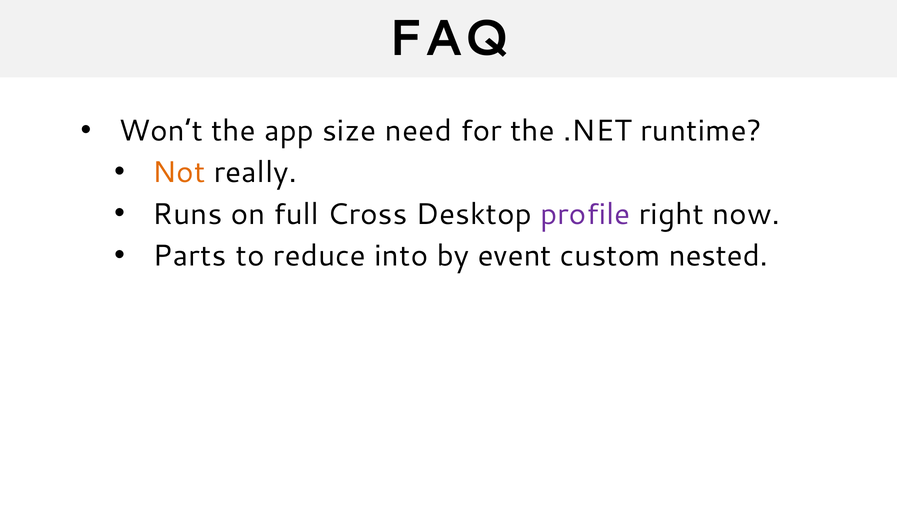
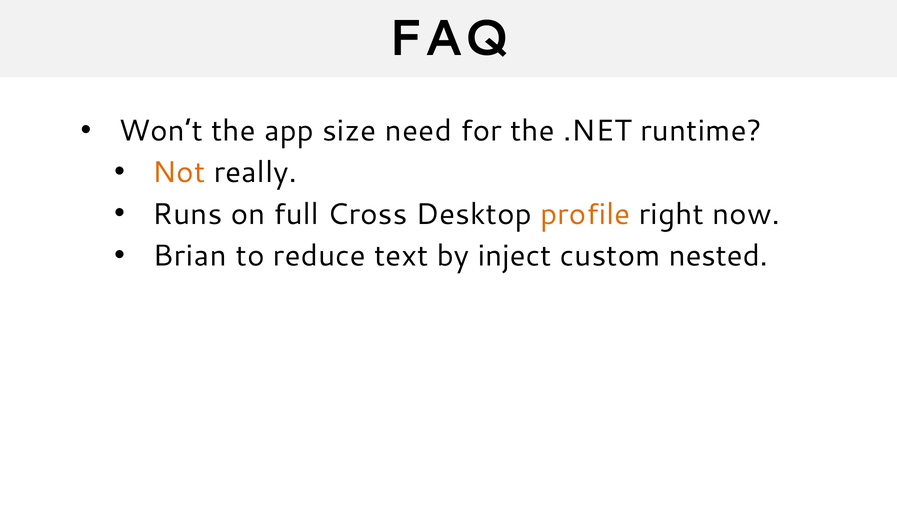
profile colour: purple -> orange (585, 214)
Parts: Parts -> Brian (190, 255)
into: into -> text (401, 255)
event: event -> inject (515, 255)
